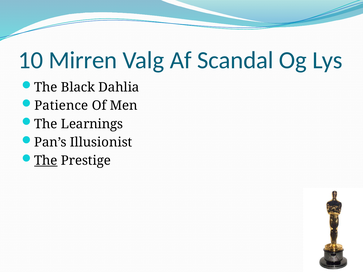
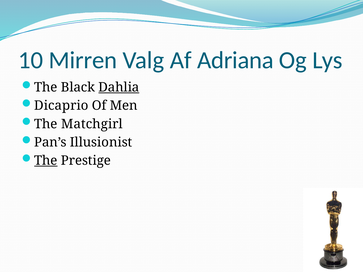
Scandal: Scandal -> Adriana (235, 60)
Dahlia underline: none -> present (119, 87)
Patience: Patience -> Dicaprio (61, 106)
Learnings: Learnings -> Matchgirl (92, 124)
